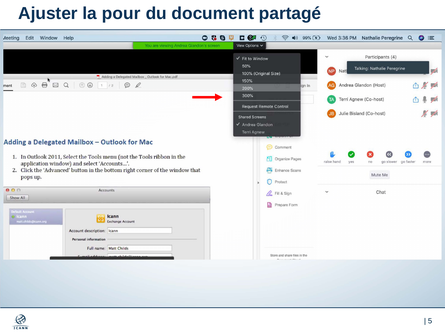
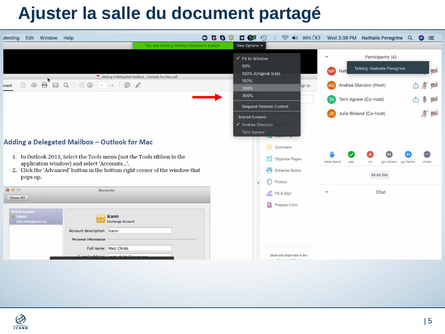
pour: pour -> salle (121, 13)
